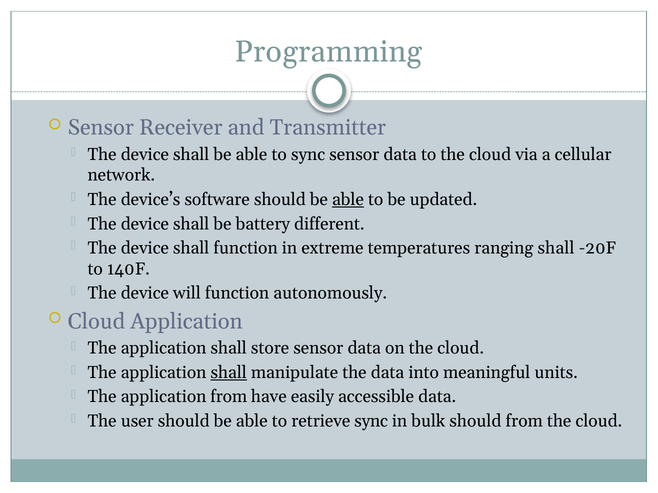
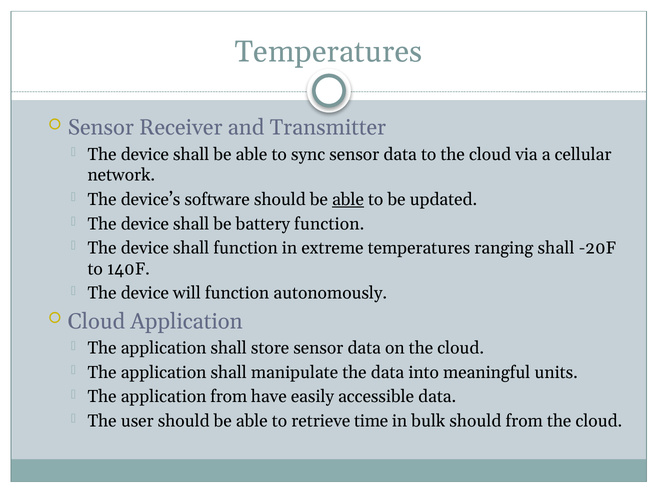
Programming: Programming -> Temperatures (329, 52)
battery different: different -> function (329, 224)
shall underline: present -> none (229, 373)
retrieve sync: sync -> time (371, 421)
